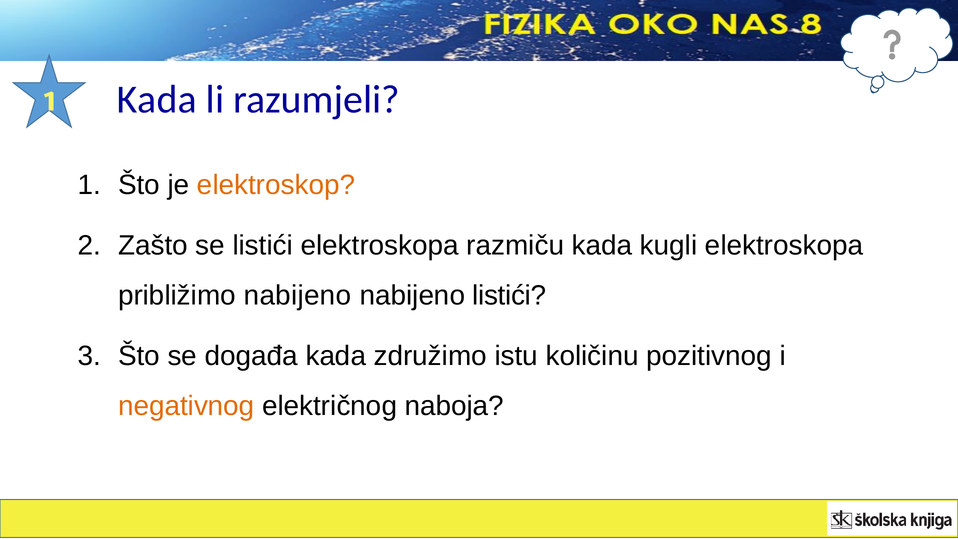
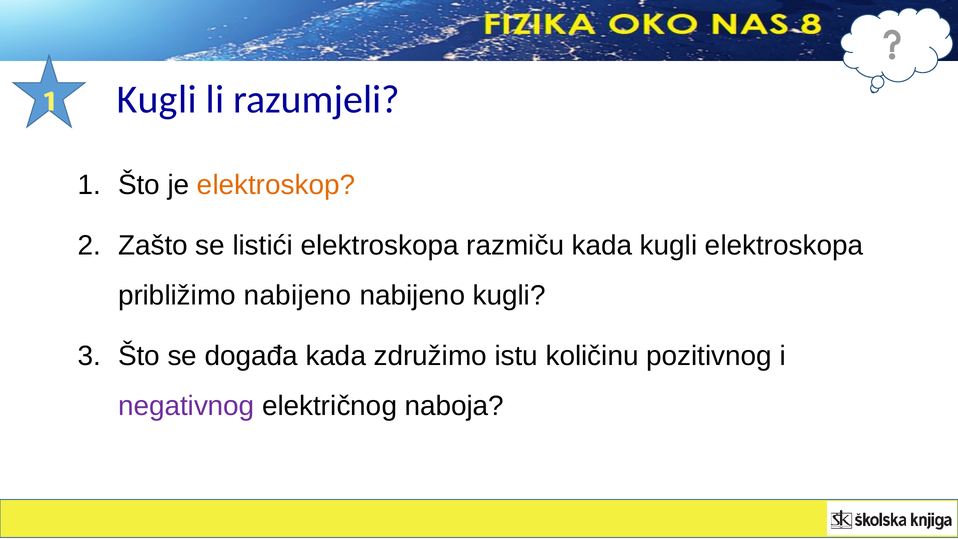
Kada: Kada -> Kugli (157, 100)
nabijeno listići: listići -> kugli (509, 296)
negativnog colour: orange -> purple (186, 406)
